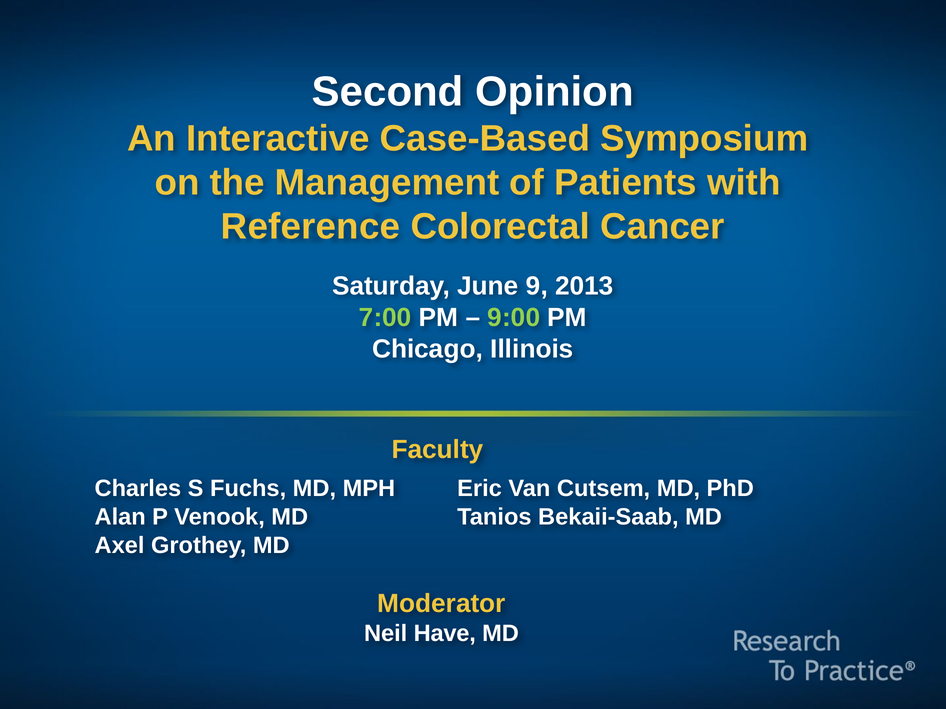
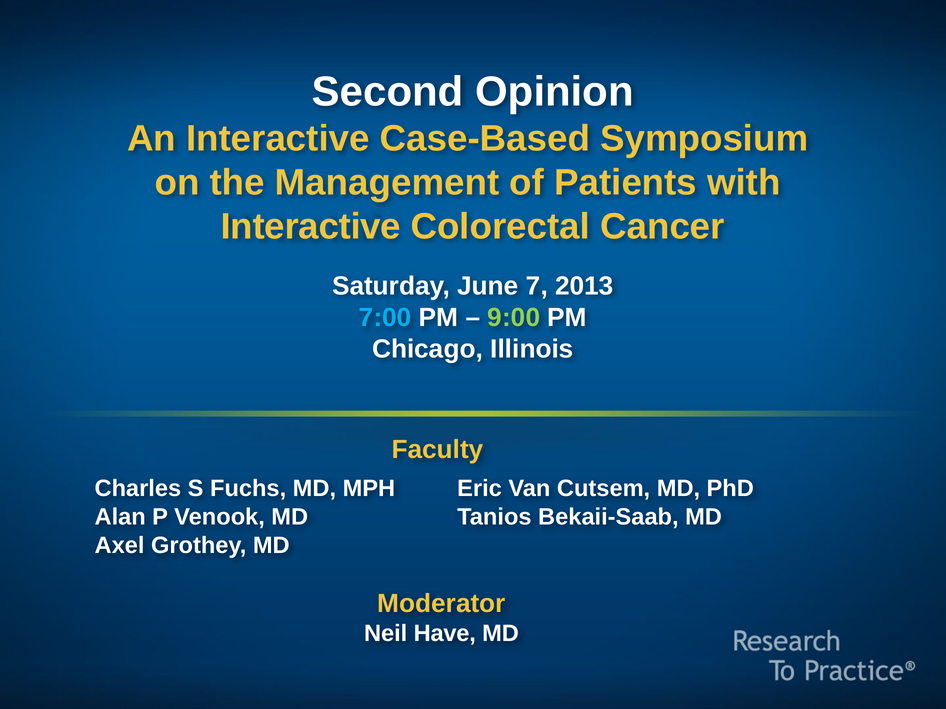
Reference: Reference -> Interactive (311, 227)
9: 9 -> 7 (537, 286)
7:00 colour: light green -> light blue (385, 318)
